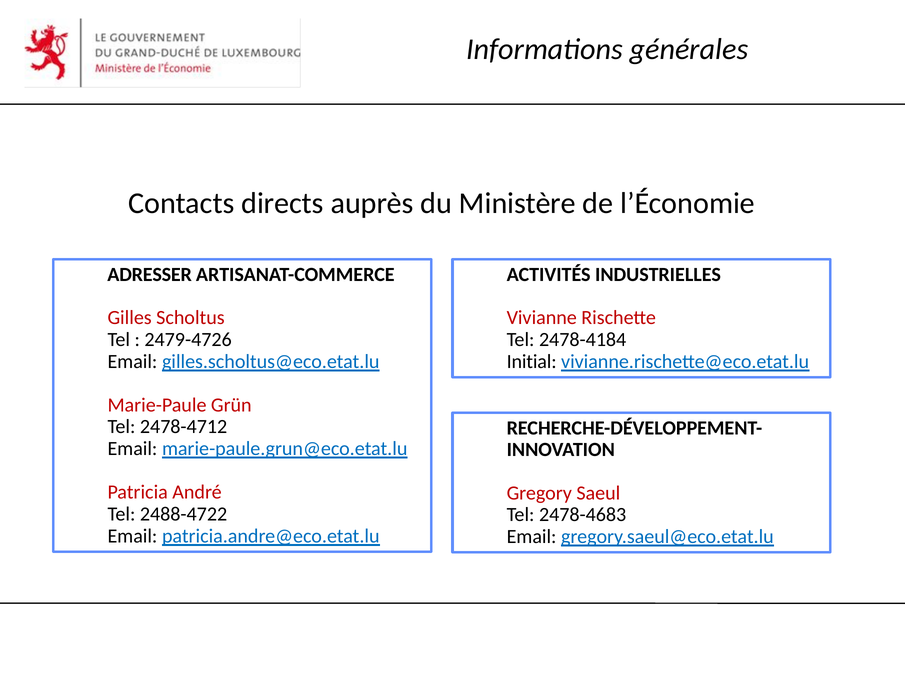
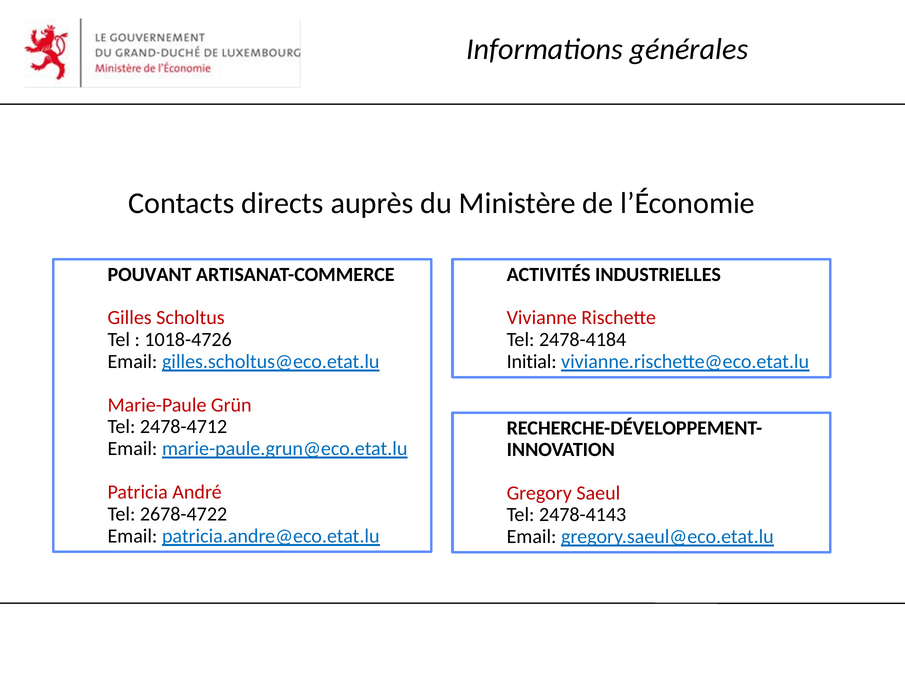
ADRESSER: ADRESSER -> POUVANT (150, 274)
2479-4726: 2479-4726 -> 1018-4726 (188, 339)
2488-4722: 2488-4722 -> 2678-4722 (184, 514)
2478-4683: 2478-4683 -> 2478-4143 (583, 515)
